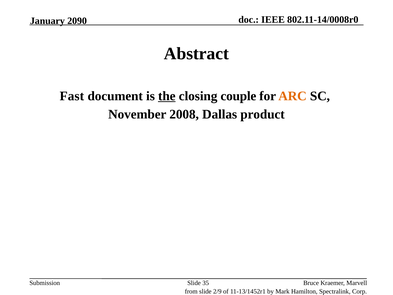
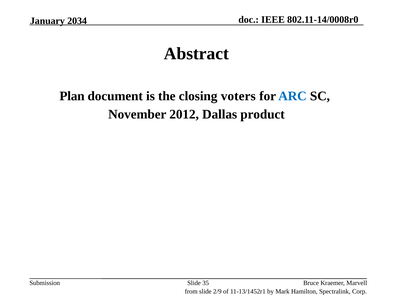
2090: 2090 -> 2034 (77, 21)
Fast: Fast -> Plan (72, 96)
the underline: present -> none (167, 96)
couple: couple -> voters (238, 96)
ARC colour: orange -> blue (293, 96)
2008: 2008 -> 2012 (184, 114)
